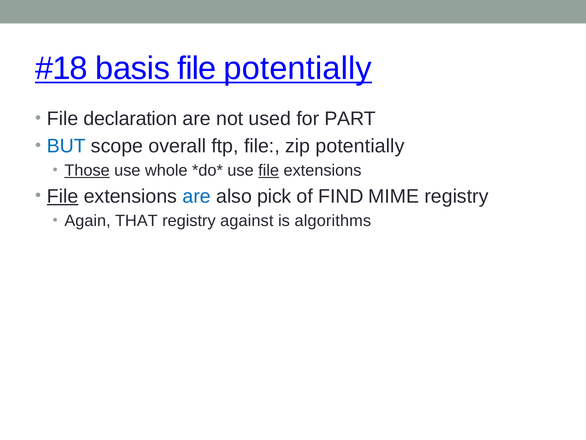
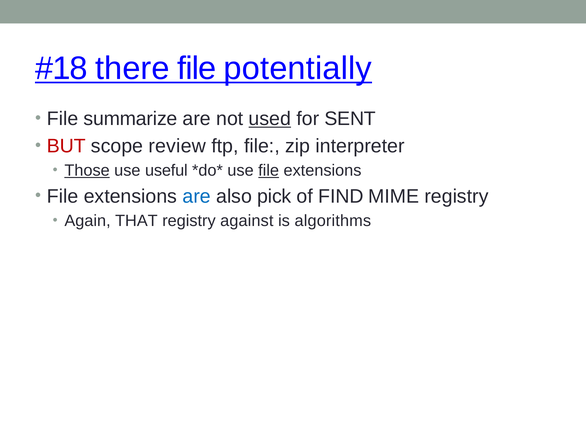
basis: basis -> there (132, 68)
declaration: declaration -> summarize (130, 119)
used underline: none -> present (270, 119)
PART: PART -> SENT (350, 119)
BUT colour: blue -> red (66, 146)
overall: overall -> review (177, 146)
zip potentially: potentially -> interpreter (360, 146)
whole: whole -> useful (166, 170)
File underline: present -> none (63, 196)
